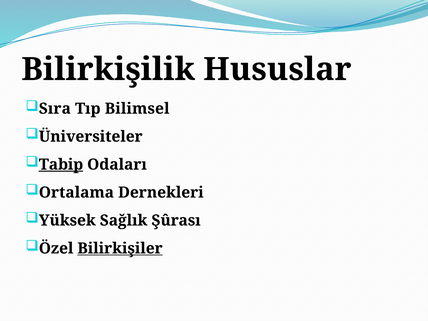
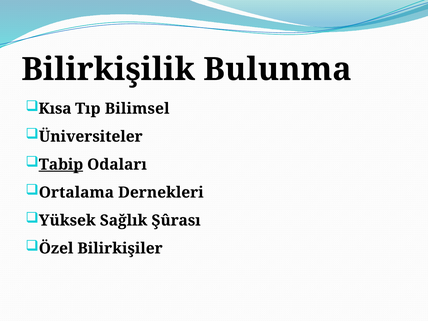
Hususlar: Hususlar -> Bulunma (277, 69)
Sıra: Sıra -> Kısa (55, 109)
Bilirkişiler underline: present -> none (120, 248)
